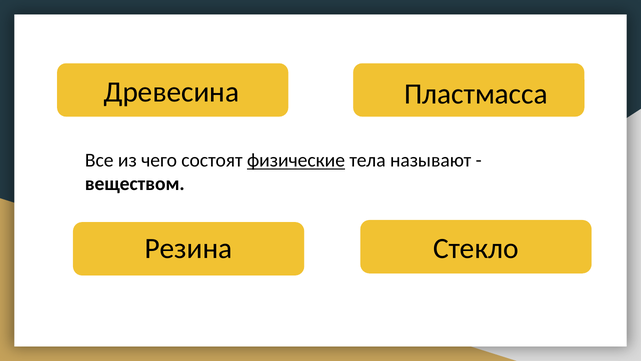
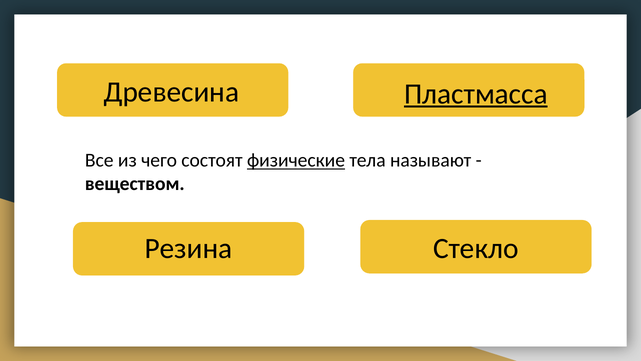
Пластмасса underline: none -> present (476, 94)
